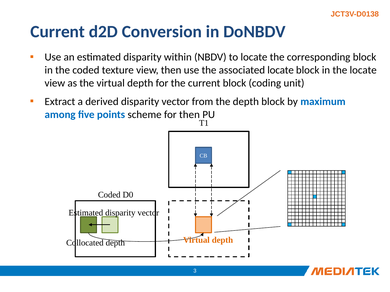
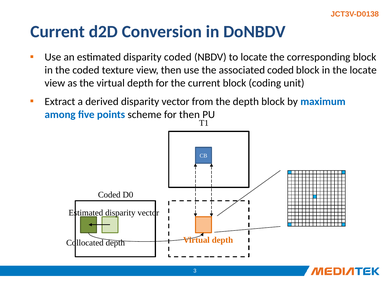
disparity within: within -> coded (178, 57)
associated locate: locate -> coded (281, 70)
